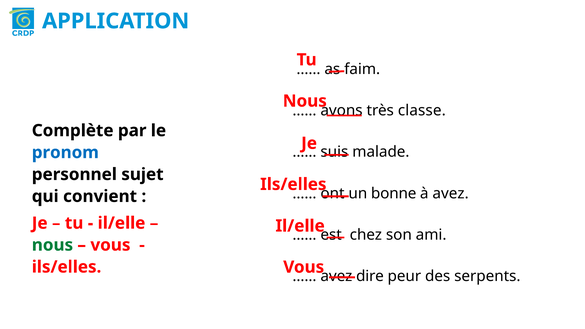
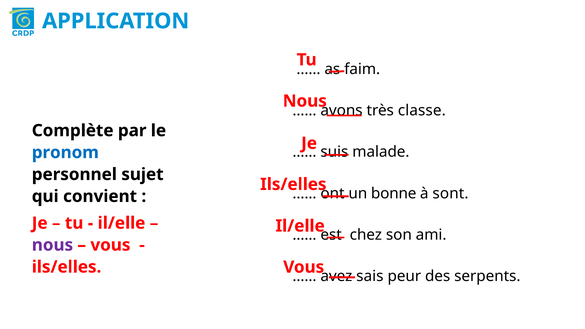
à avez: avez -> sont (451, 193)
nous colour: green -> purple (52, 245)
dire: dire -> sais (370, 276)
